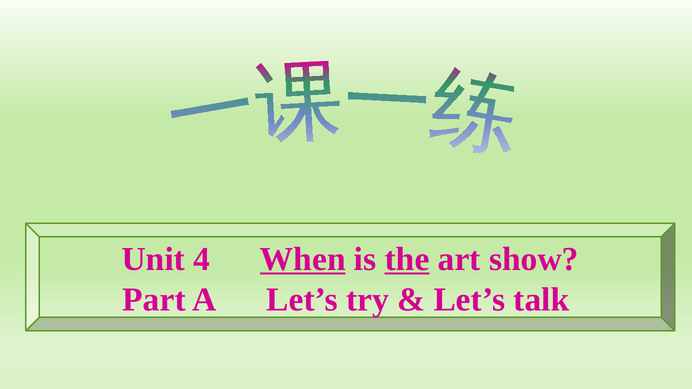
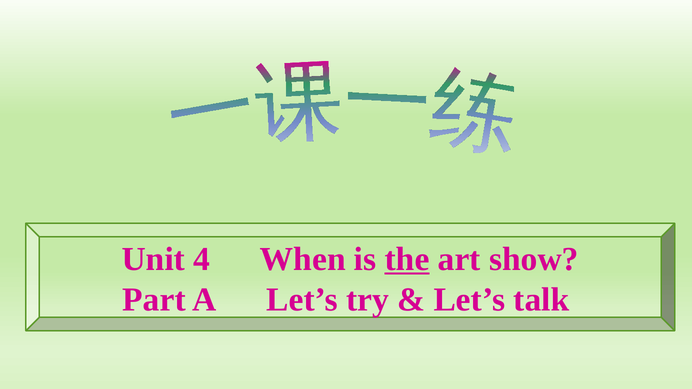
When underline: present -> none (303, 259)
